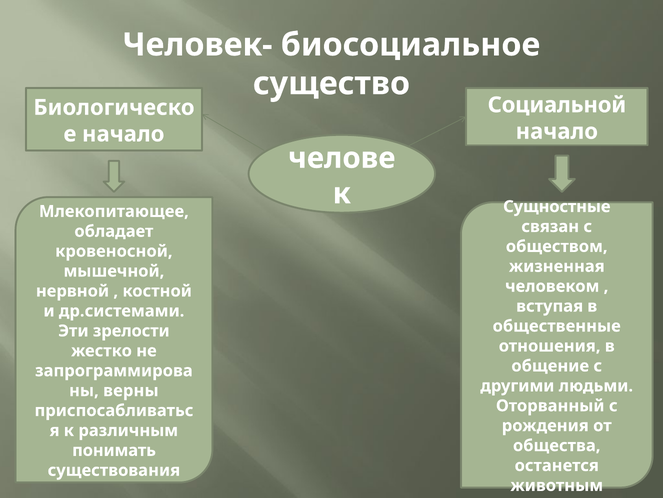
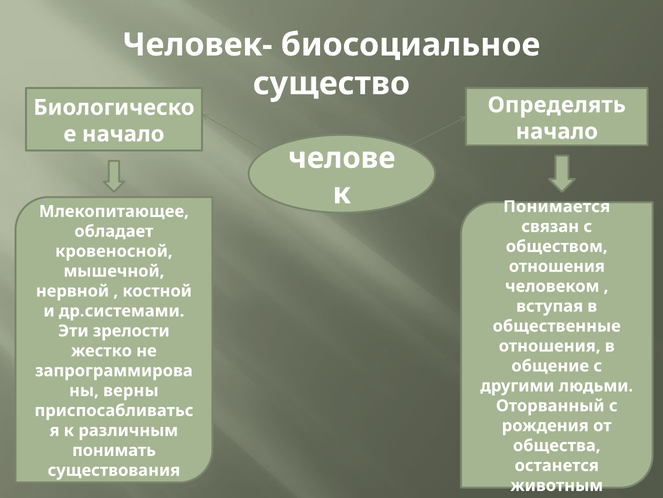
Социальной: Социальной -> Определять (557, 105)
Сущностные: Сущностные -> Понимается (557, 206)
жизненная: жизненная -> отношения (557, 266)
